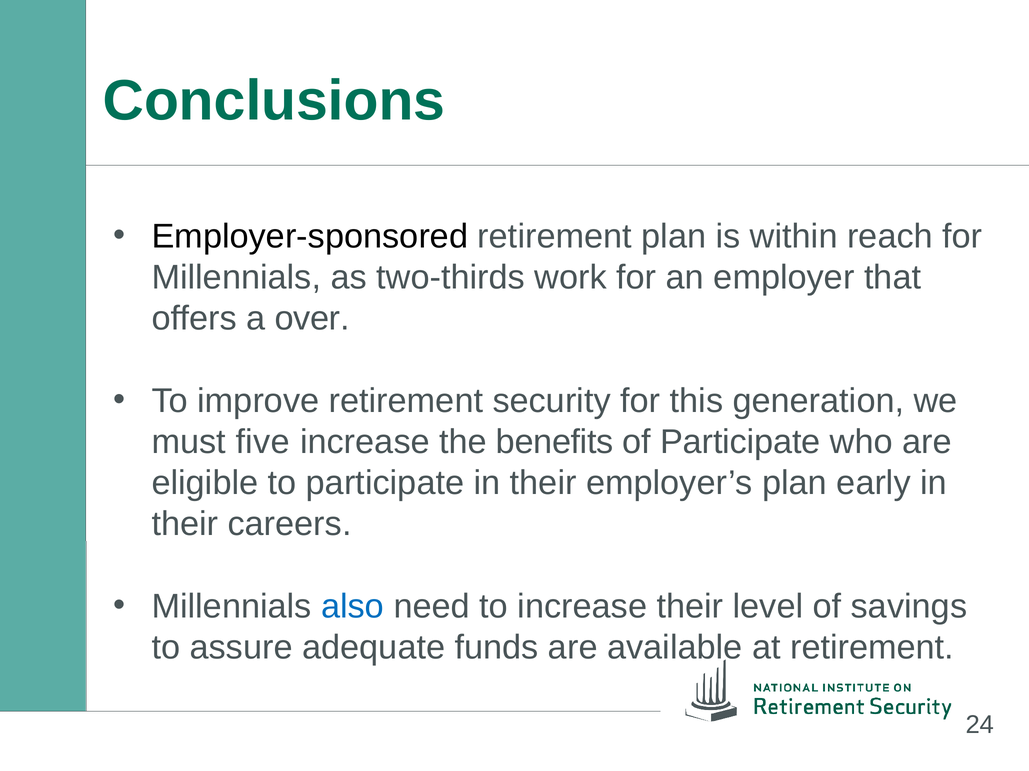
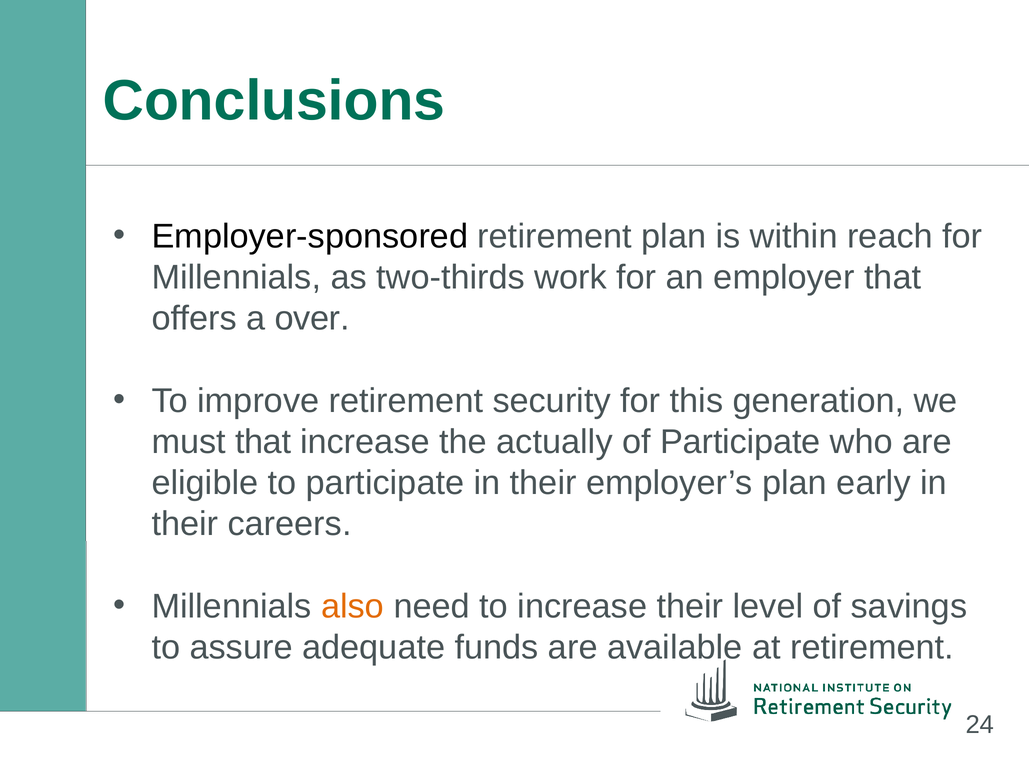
must five: five -> that (263, 442)
benefits: benefits -> actually (555, 442)
also colour: blue -> orange (353, 607)
